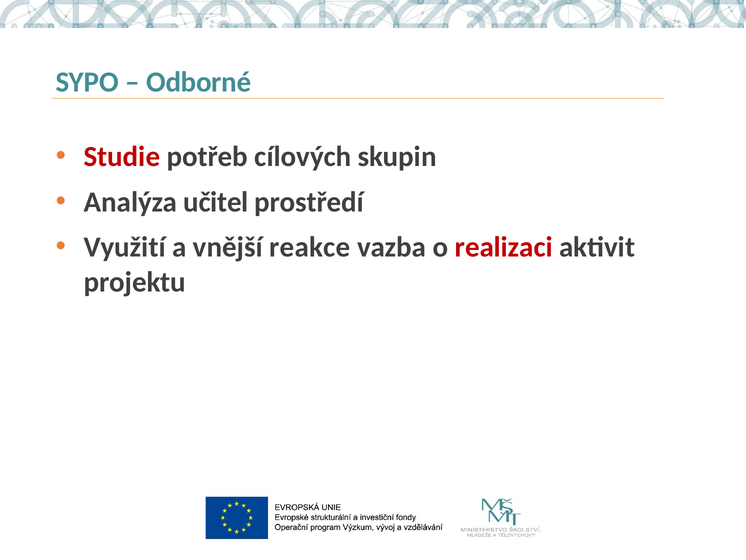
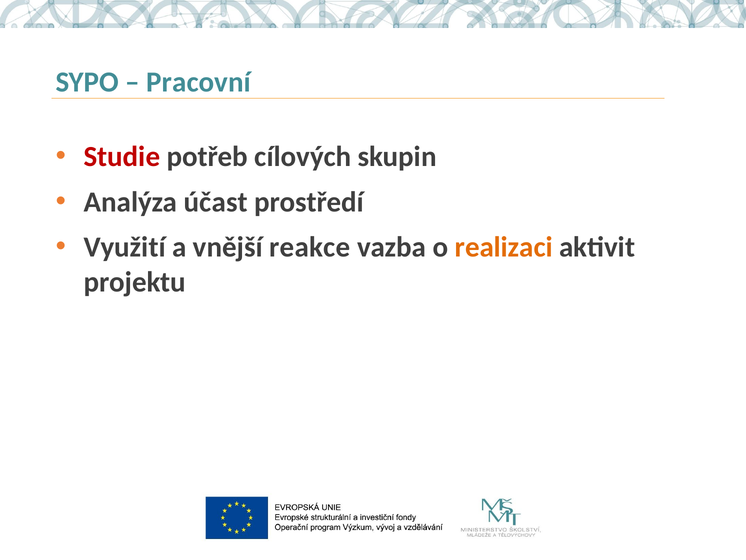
Odborné: Odborné -> Pracovní (199, 82)
učitel: učitel -> účast (216, 202)
realizaci colour: red -> orange (504, 247)
